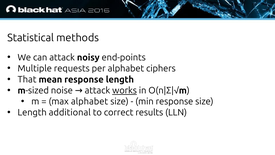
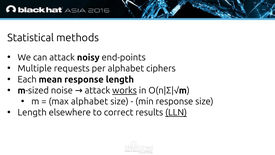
That: That -> Each (27, 79)
additional: additional -> elsewhere (70, 112)
LLN underline: none -> present (176, 112)
